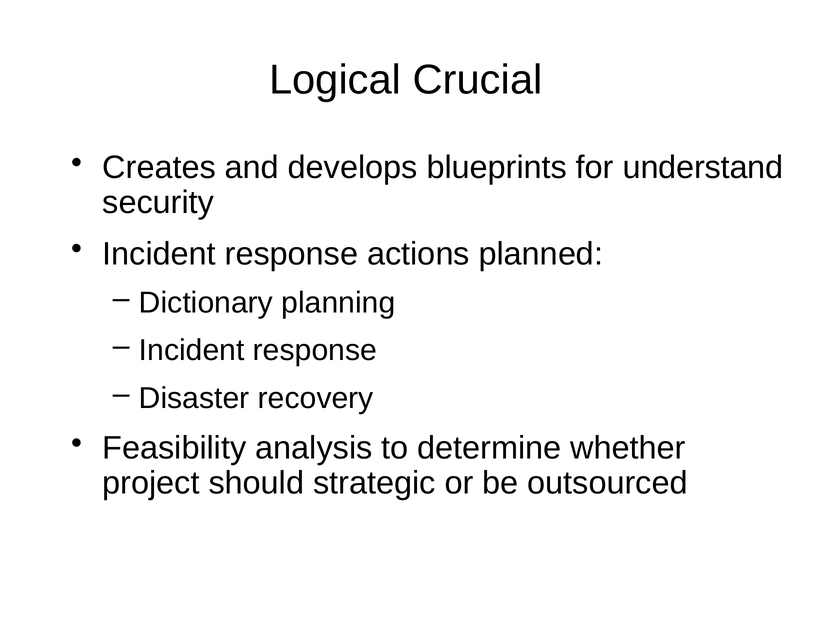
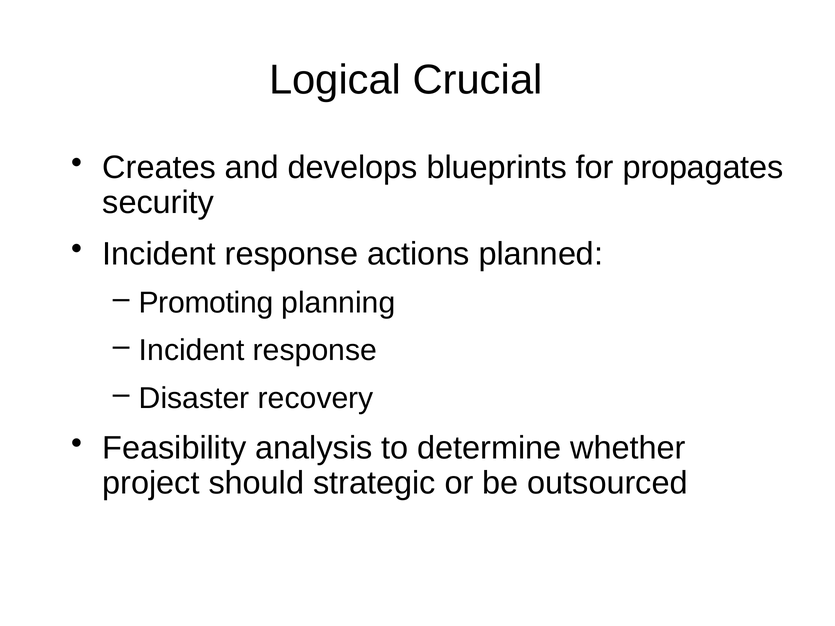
understand: understand -> propagates (703, 168)
Dictionary: Dictionary -> Promoting (206, 303)
